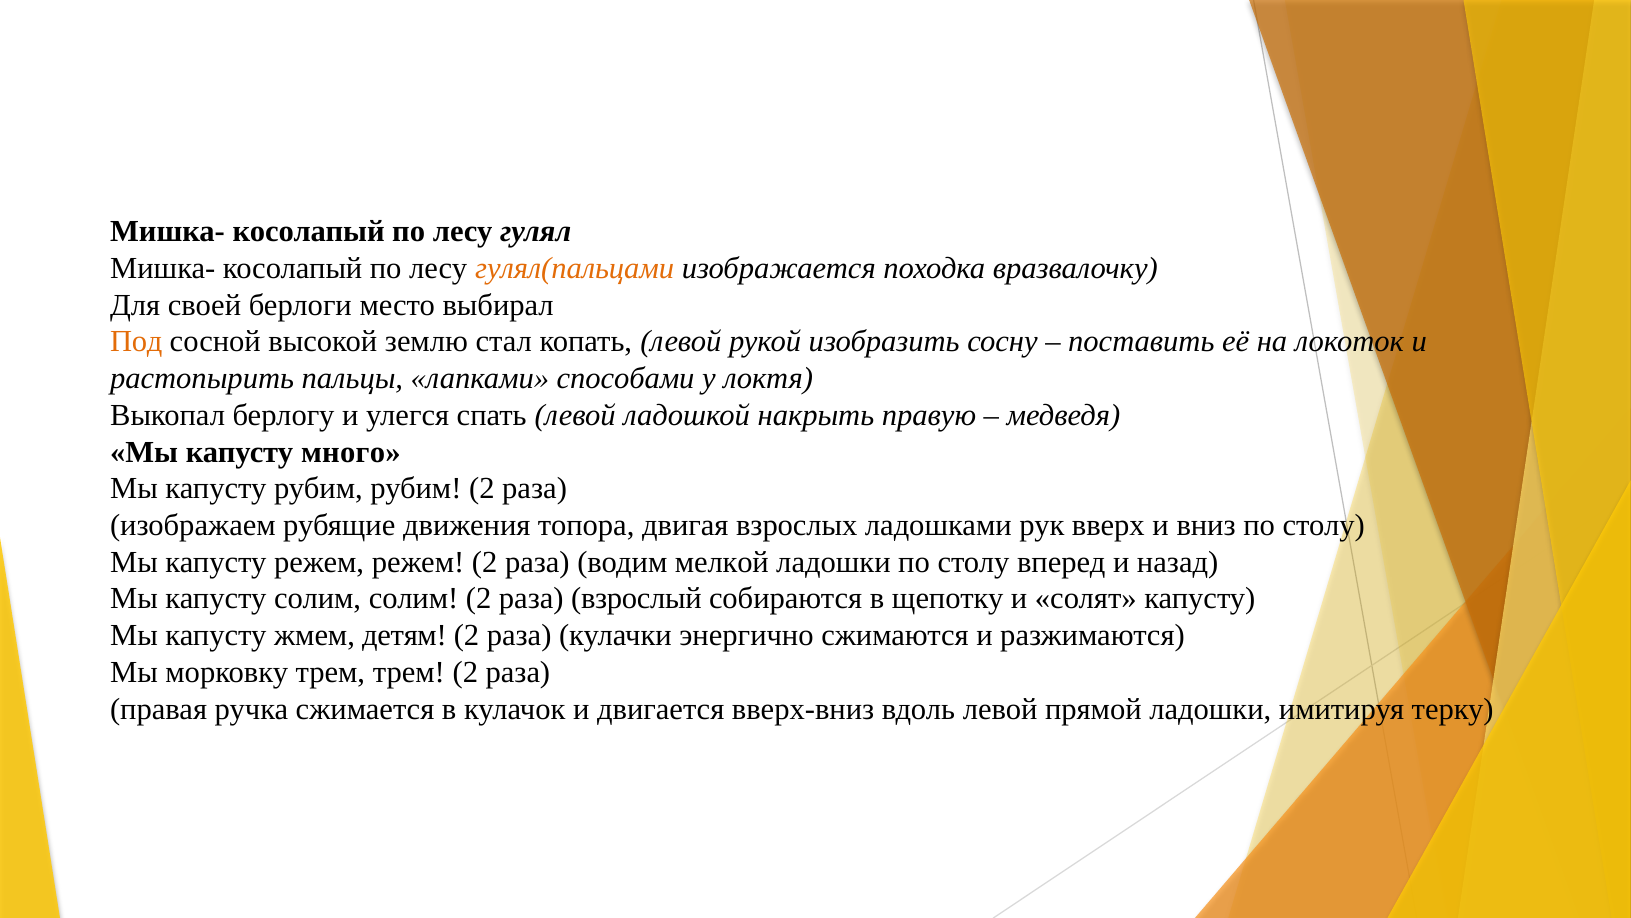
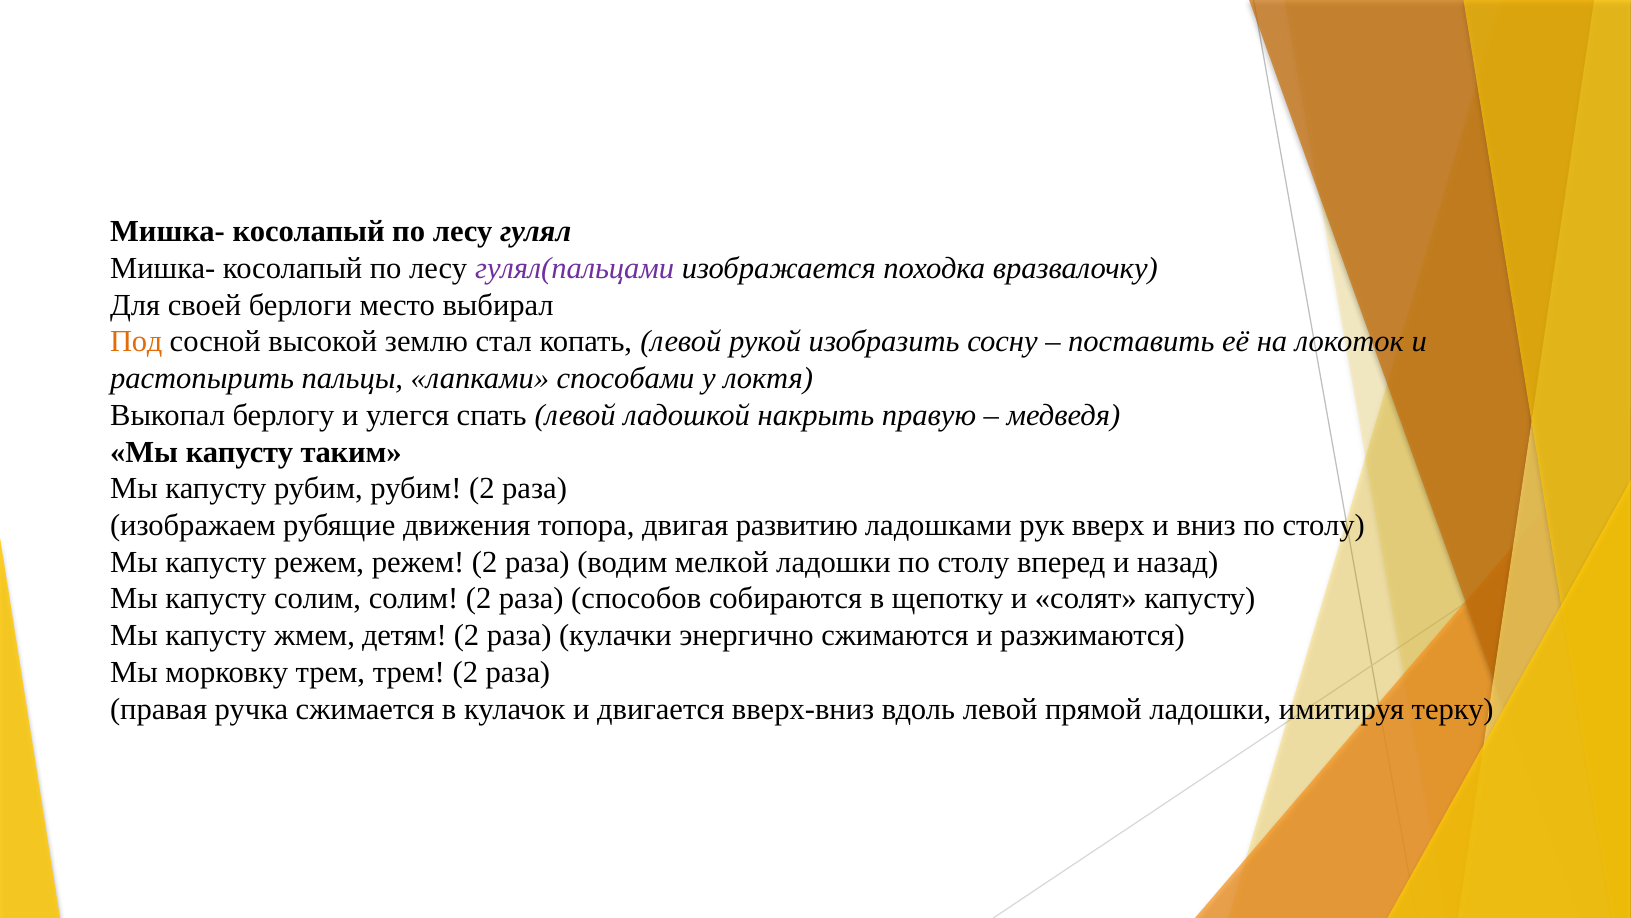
гулял(пальцами colour: orange -> purple (575, 268)
много: много -> таким (351, 452)
взрослых: взрослых -> развитию (797, 525)
взрослый: взрослый -> способов (636, 598)
